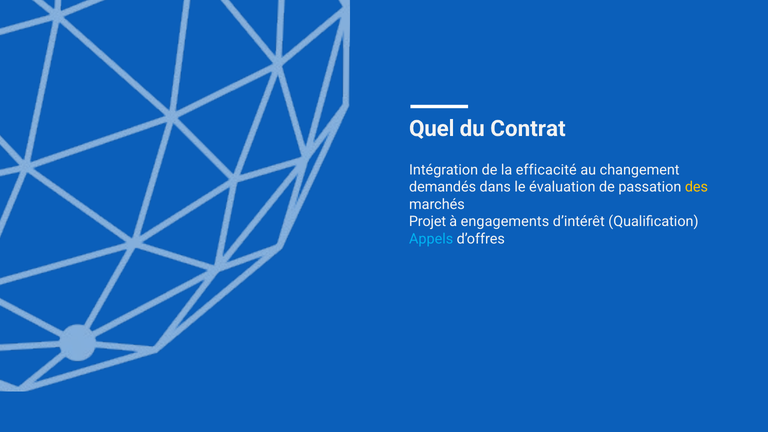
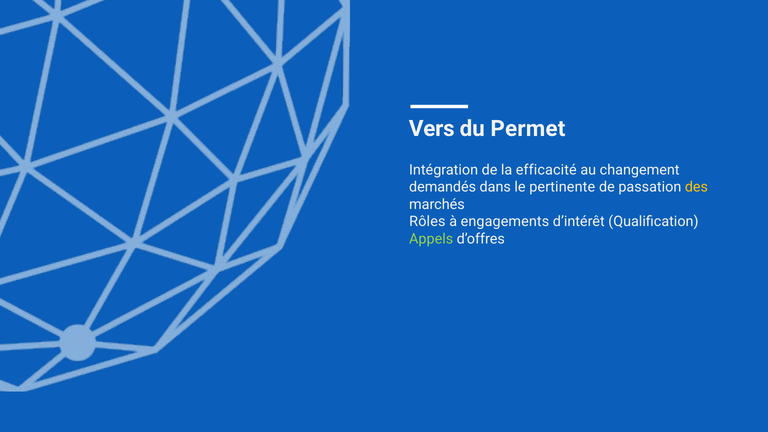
Quel: Quel -> Vers (432, 129)
Contrat: Contrat -> Permet (528, 129)
évaluation: évaluation -> pertinente (562, 187)
Projet: Projet -> Rôles (427, 222)
Appels colour: light blue -> light green (431, 239)
